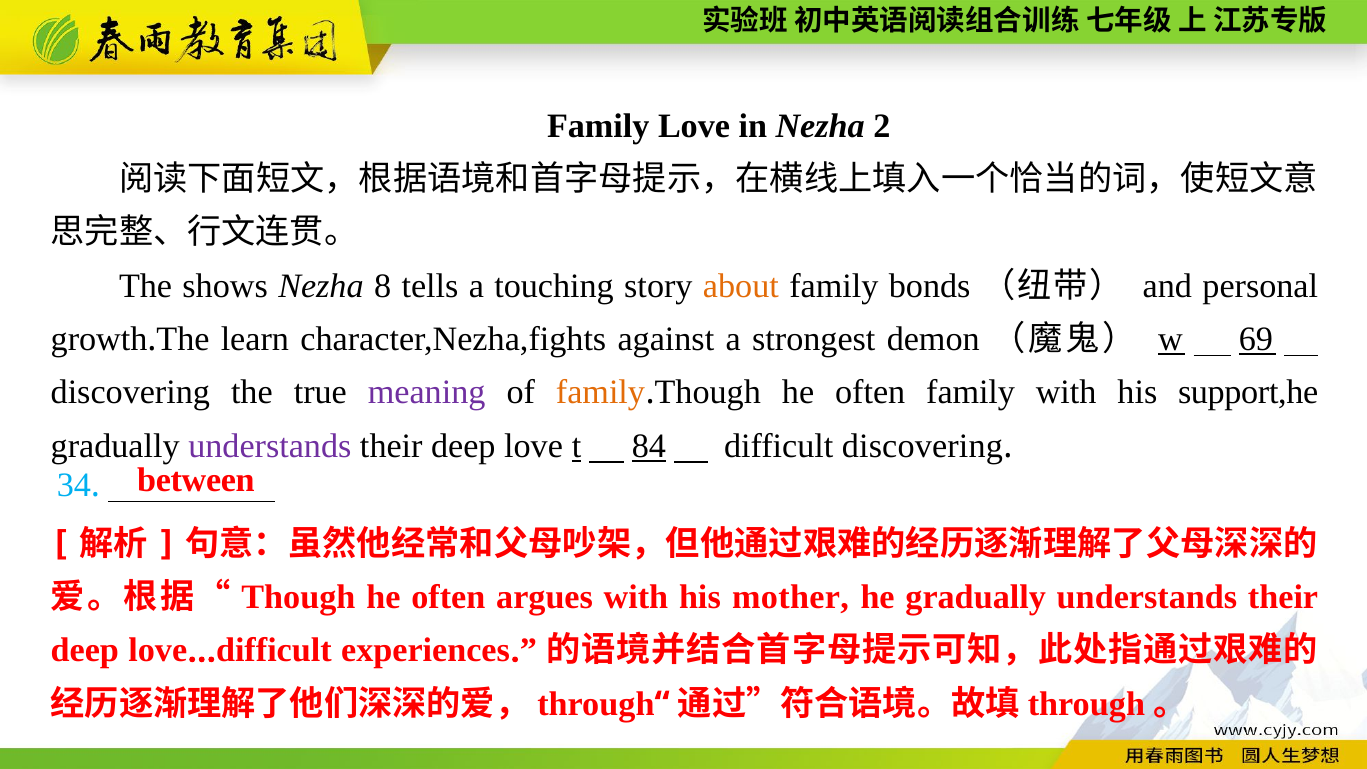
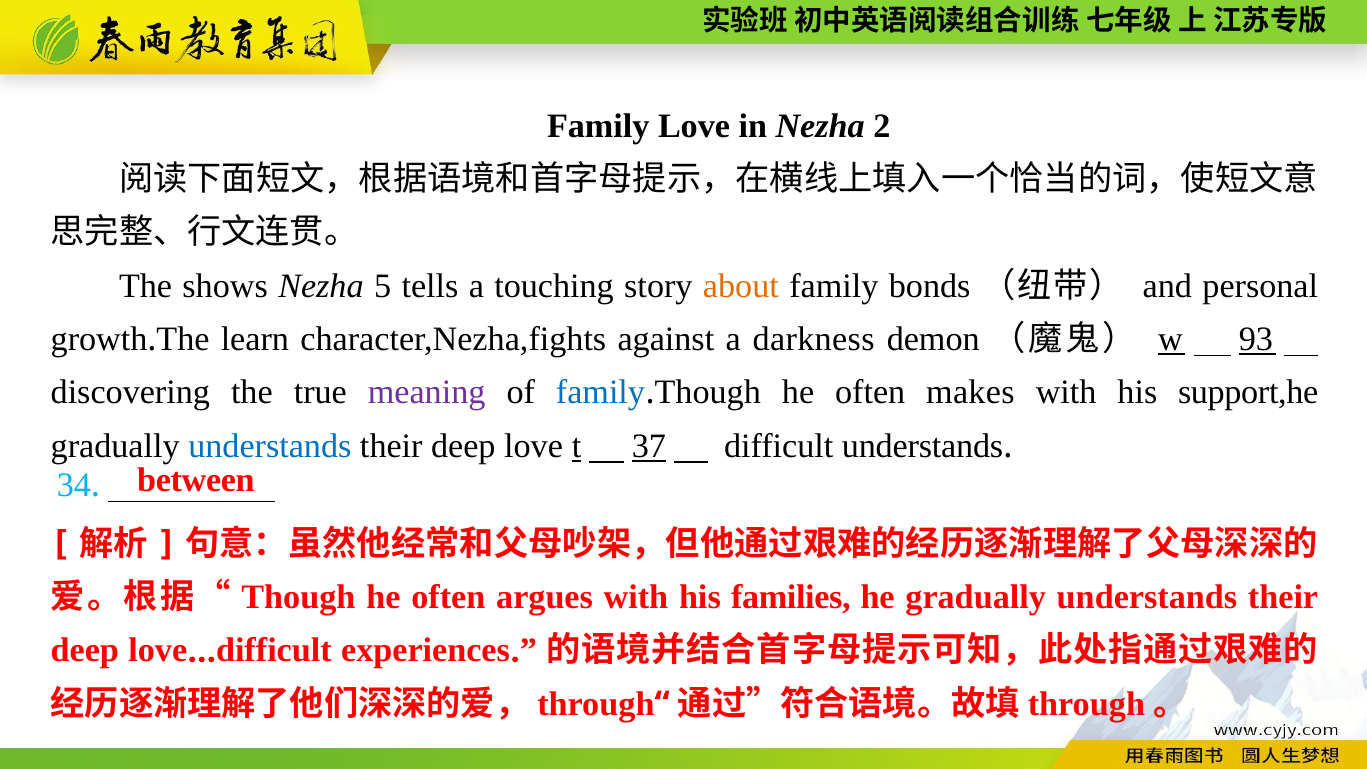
8: 8 -> 5 (383, 286)
strongest: strongest -> darkness (814, 339)
69: 69 -> 93 (1256, 339)
family colour: orange -> blue (600, 393)
often family: family -> makes (970, 393)
understands colour: purple -> blue (270, 446)
84: 84 -> 37 (649, 446)
difficult discovering: discovering -> understands (923, 446)
mother: mother -> families (791, 597)
